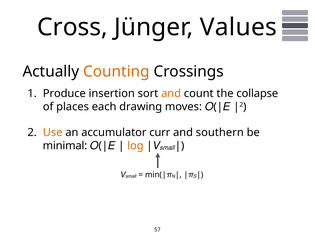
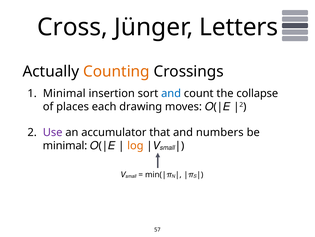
Values: Values -> Letters (239, 27)
Produce: Produce -> Minimal (64, 93)
and colour: orange -> blue (171, 93)
Use colour: orange -> purple (53, 132)
curr: curr -> that (160, 132)
southern: southern -> numbers (220, 132)
